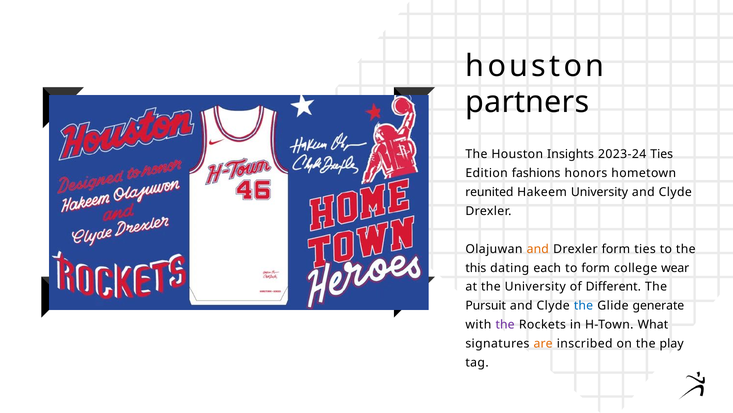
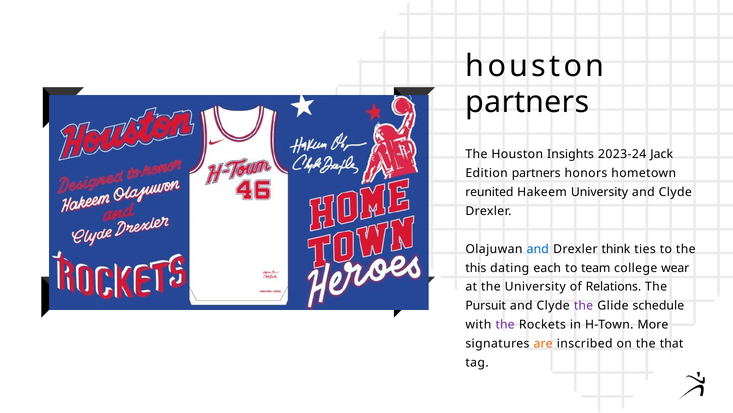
2023-24 Ties: Ties -> Jack (662, 154)
Edition fashions: fashions -> partners (536, 173)
and colour: orange -> blue (538, 249)
Drexler form: form -> think (616, 249)
to form: form -> team (596, 268)
Different: Different -> Relations (613, 286)
the colour: blue -> purple (584, 305)
generate: generate -> schedule (658, 305)
What: What -> More (653, 324)
play: play -> that (672, 343)
